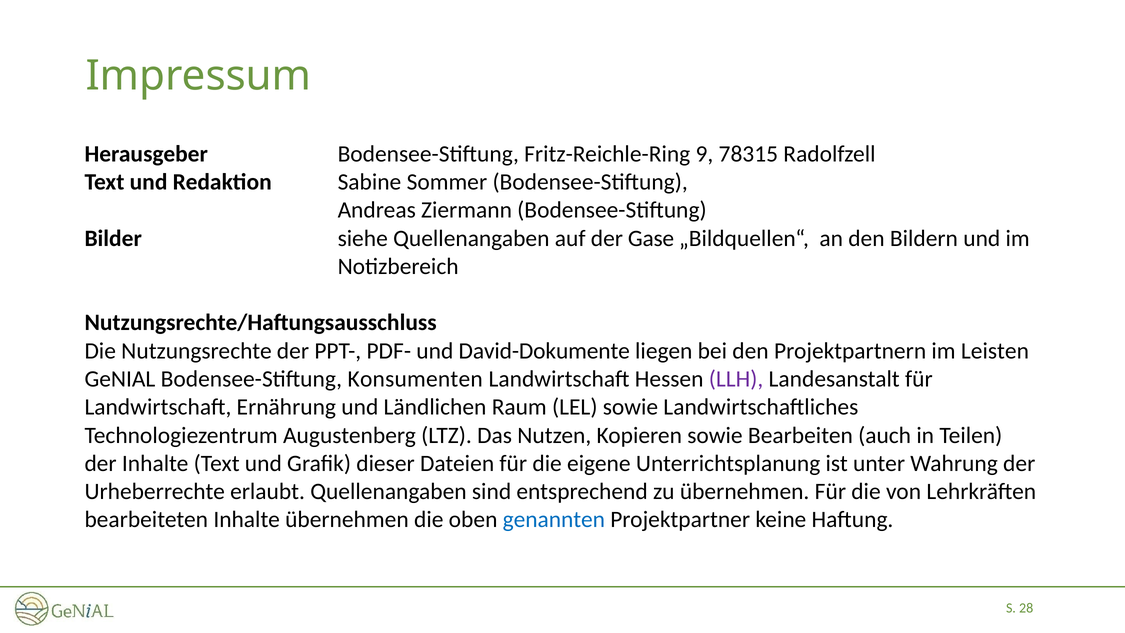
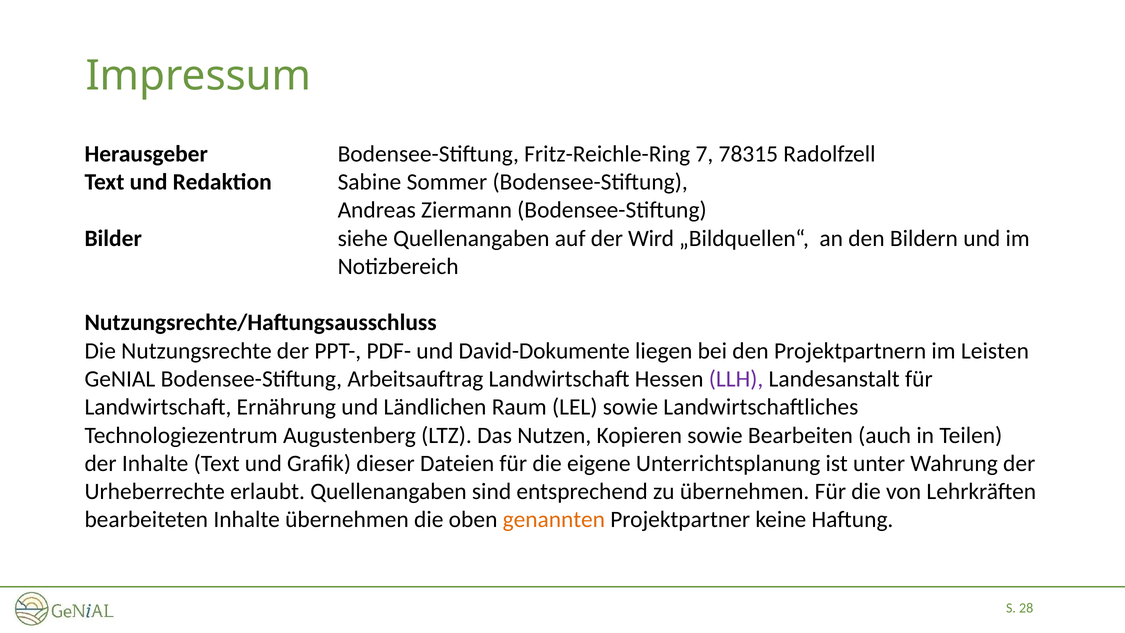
9: 9 -> 7 (704, 154)
Gase: Gase -> Wird (651, 238)
Konsumenten: Konsumenten -> Arbeitsauftrag (415, 379)
genannten colour: blue -> orange (554, 520)
